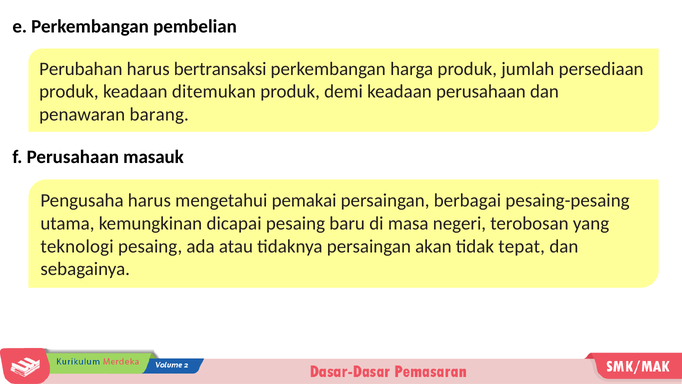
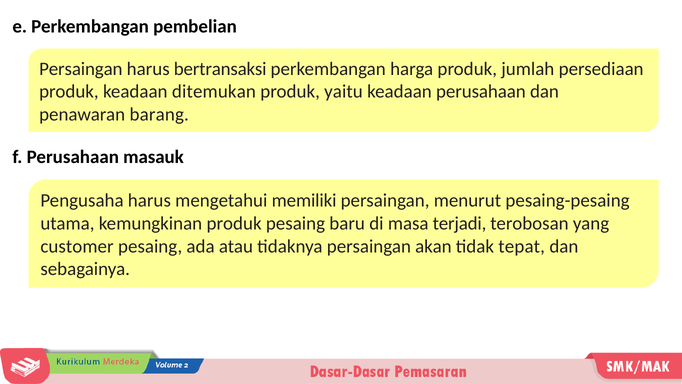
Perubahan: Perubahan -> Persaingan (81, 69)
demi: demi -> yaitu (343, 91)
pemakai: pemakai -> memiliki (304, 201)
berbagai: berbagai -> menurut (467, 201)
kemungkinan dicapai: dicapai -> produk (234, 223)
negeri: negeri -> terjadi (460, 223)
teknologi: teknologi -> customer (77, 246)
